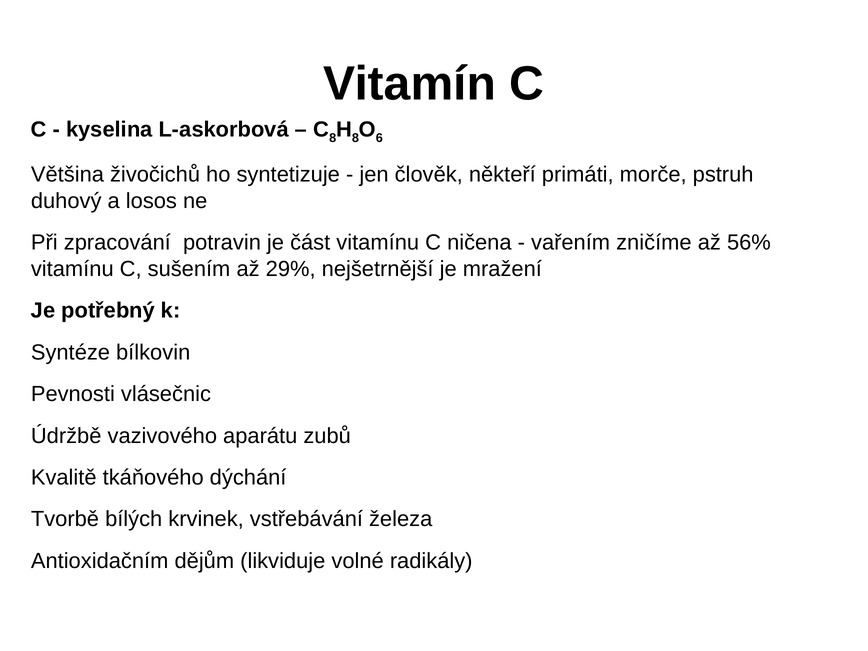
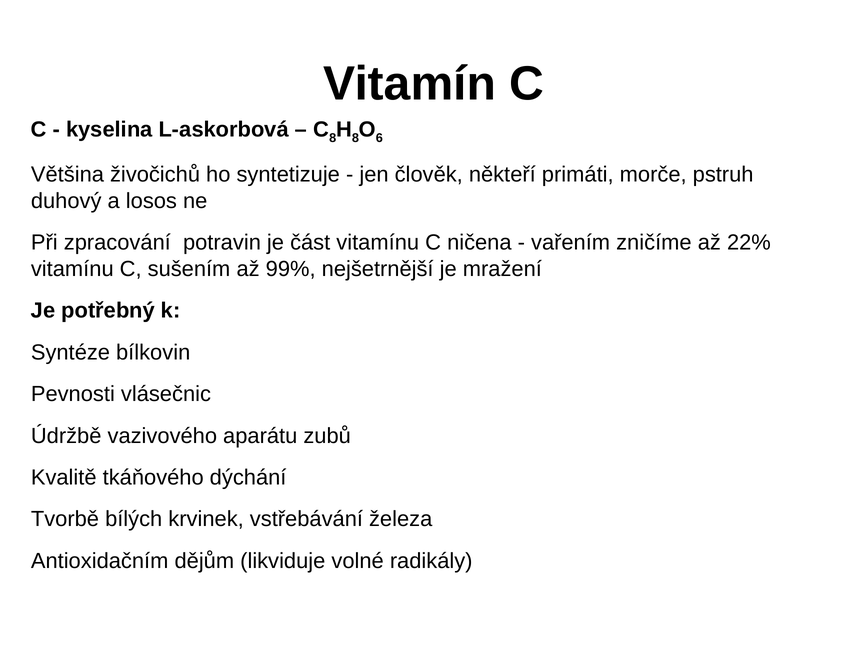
56%: 56% -> 22% (749, 243)
29%: 29% -> 99% (291, 269)
